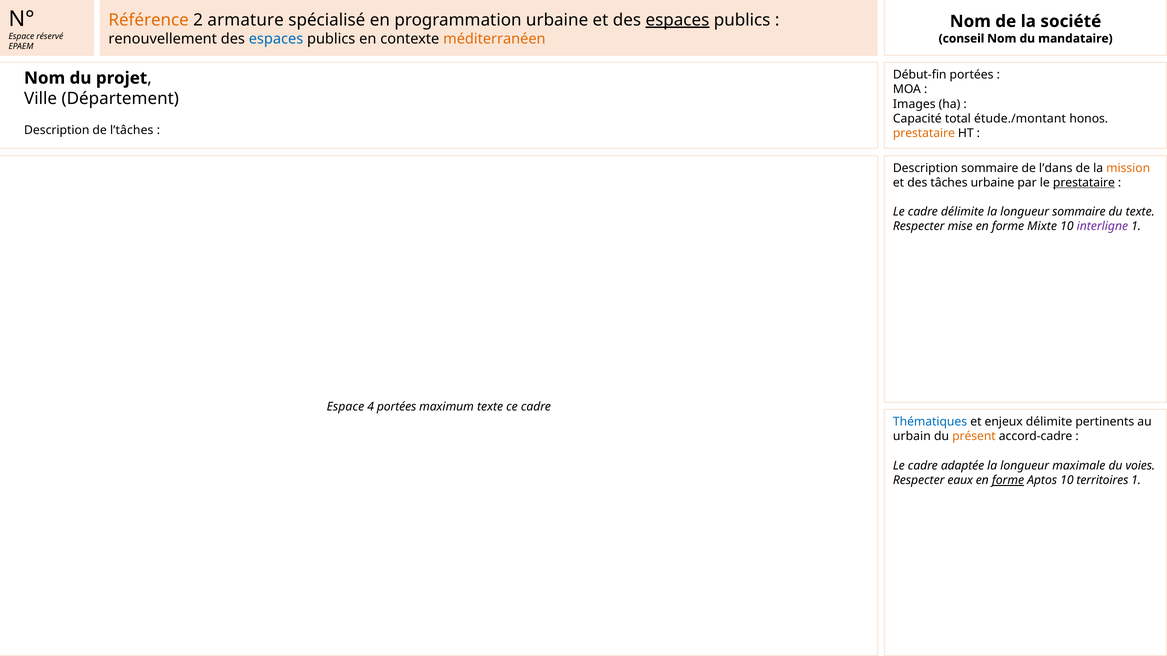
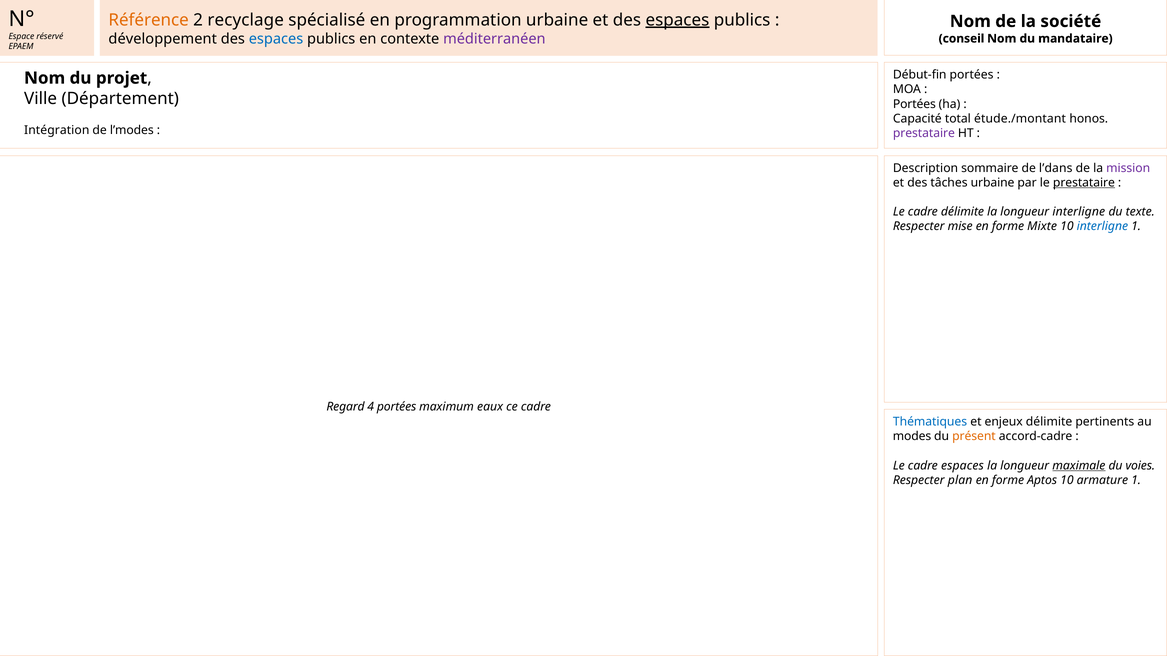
armature: armature -> recyclage (246, 20)
renouvellement: renouvellement -> développement (163, 39)
méditerranéen colour: orange -> purple (494, 39)
Images: Images -> Portées (914, 104)
Description: Description -> Intégration (57, 130)
l’tâches: l’tâches -> l’modes (132, 130)
prestataire colour: orange -> purple (924, 133)
mission colour: orange -> purple (1128, 168)
longueur sommaire: sommaire -> interligne (1079, 212)
interligne colour: purple -> blue (1102, 227)
Espace: Espace -> Regard (346, 407)
maximum texte: texte -> eaux (490, 407)
urbain: urbain -> modes (912, 437)
cadre adaptée: adaptée -> espaces (962, 466)
maximale underline: none -> present (1079, 466)
eaux: eaux -> plan (960, 481)
forme underline: present -> none (1008, 481)
territoires: territoires -> armature (1102, 481)
